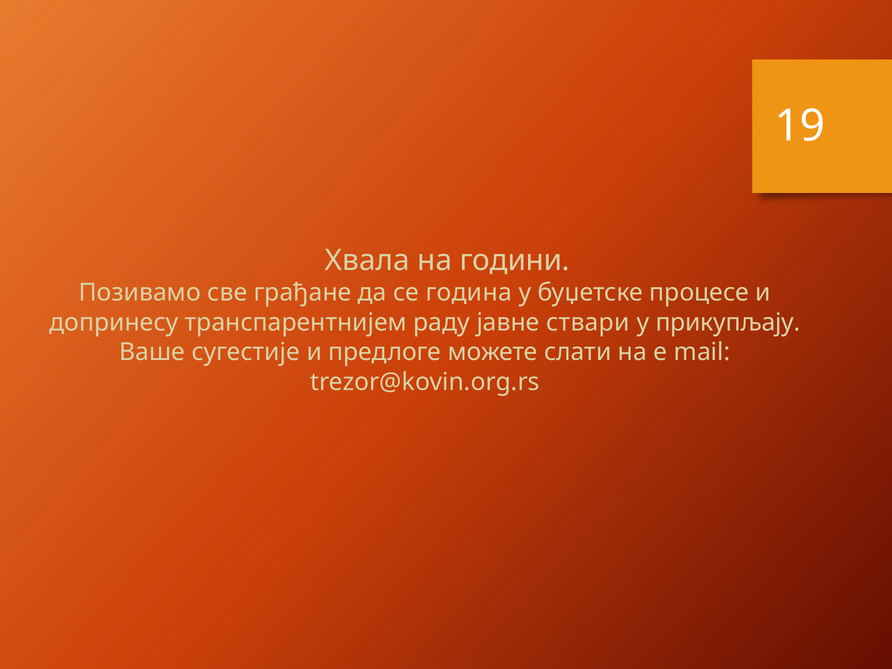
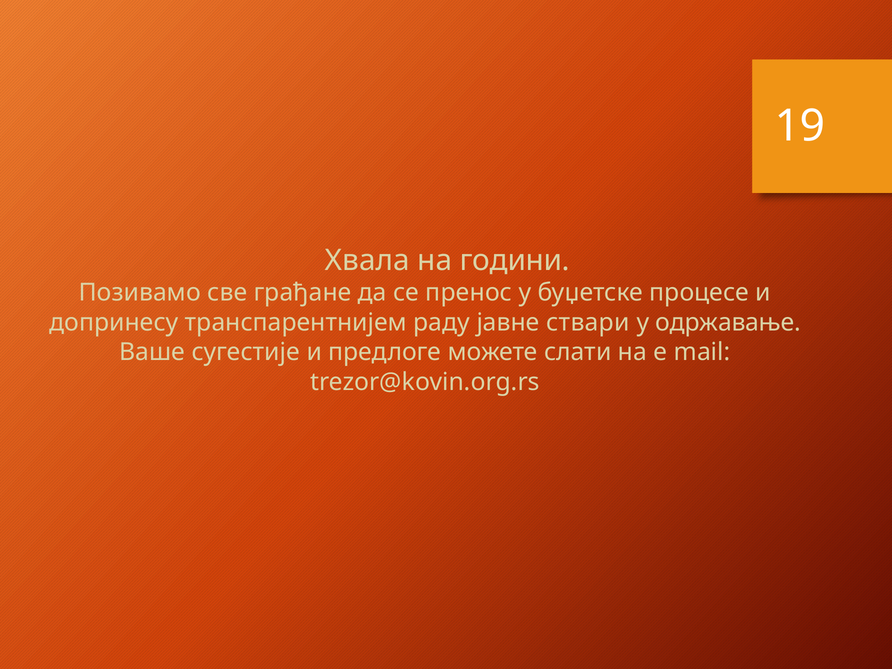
година: година -> пренос (469, 293)
прикупљају: прикупљају -> одржавање (728, 323)
